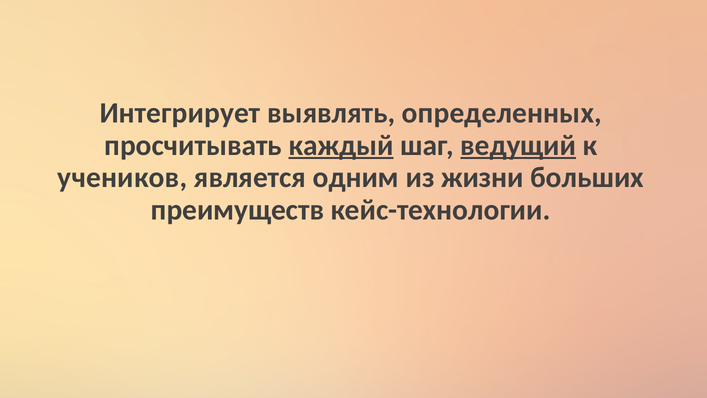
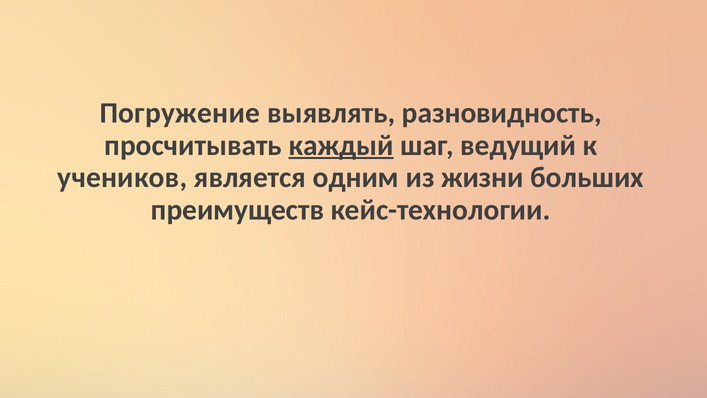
Интегрирует: Интегрирует -> Погружение (180, 113)
определенных: определенных -> разновидность (502, 113)
ведущий underline: present -> none (518, 145)
